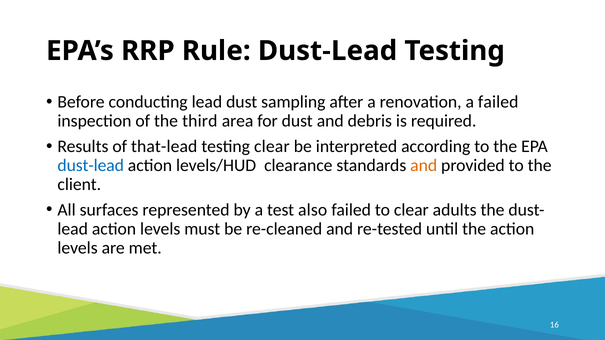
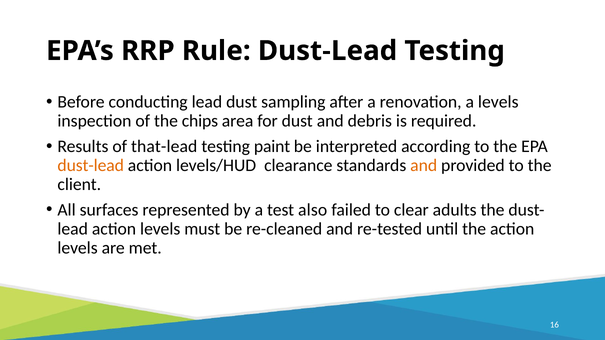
a failed: failed -> levels (498, 102)
third: third -> chips (200, 121)
testing clear: clear -> paint (272, 147)
dust-lead colour: blue -> orange (91, 166)
